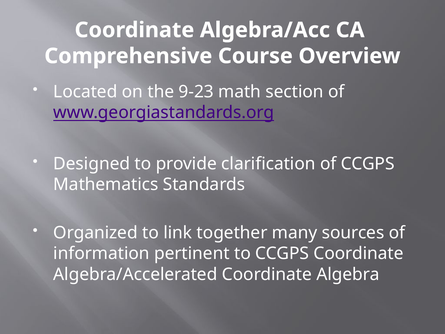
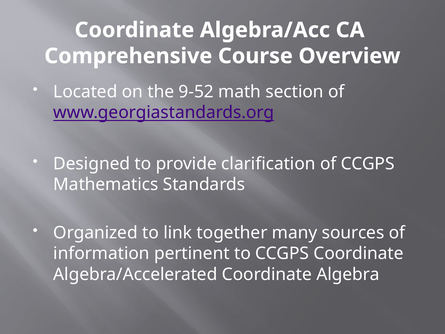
9-23: 9-23 -> 9-52 (196, 92)
